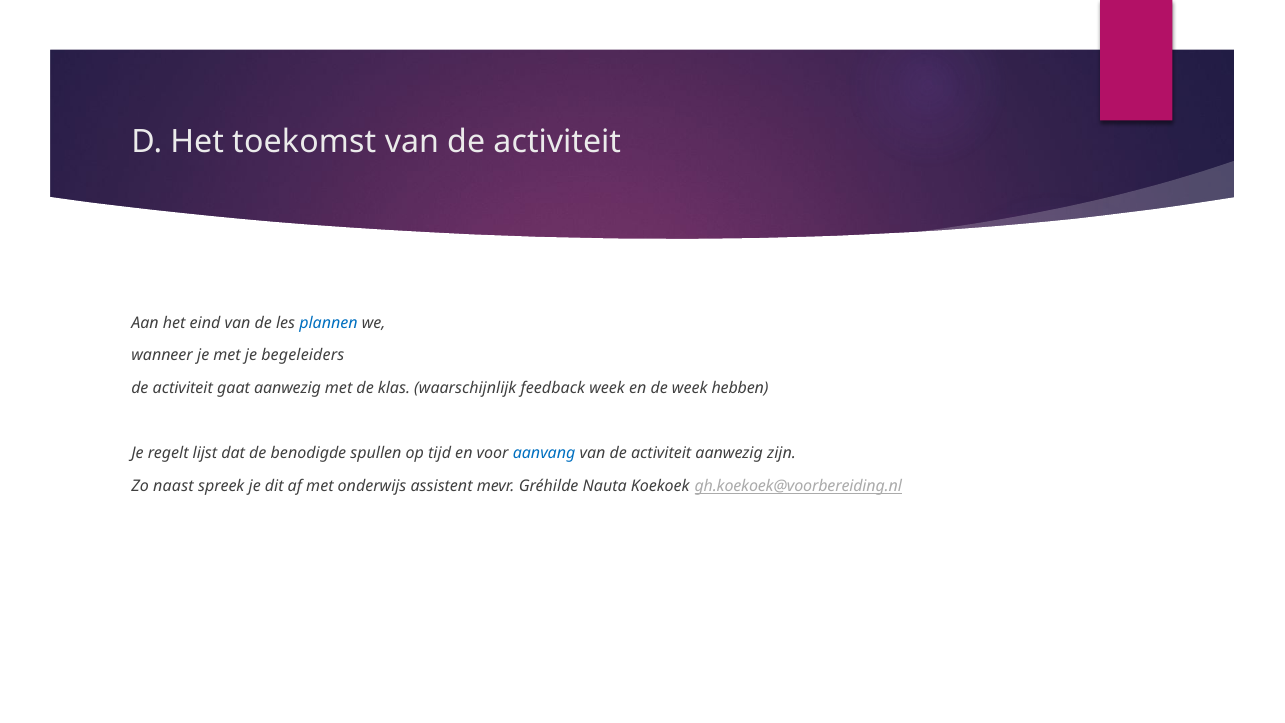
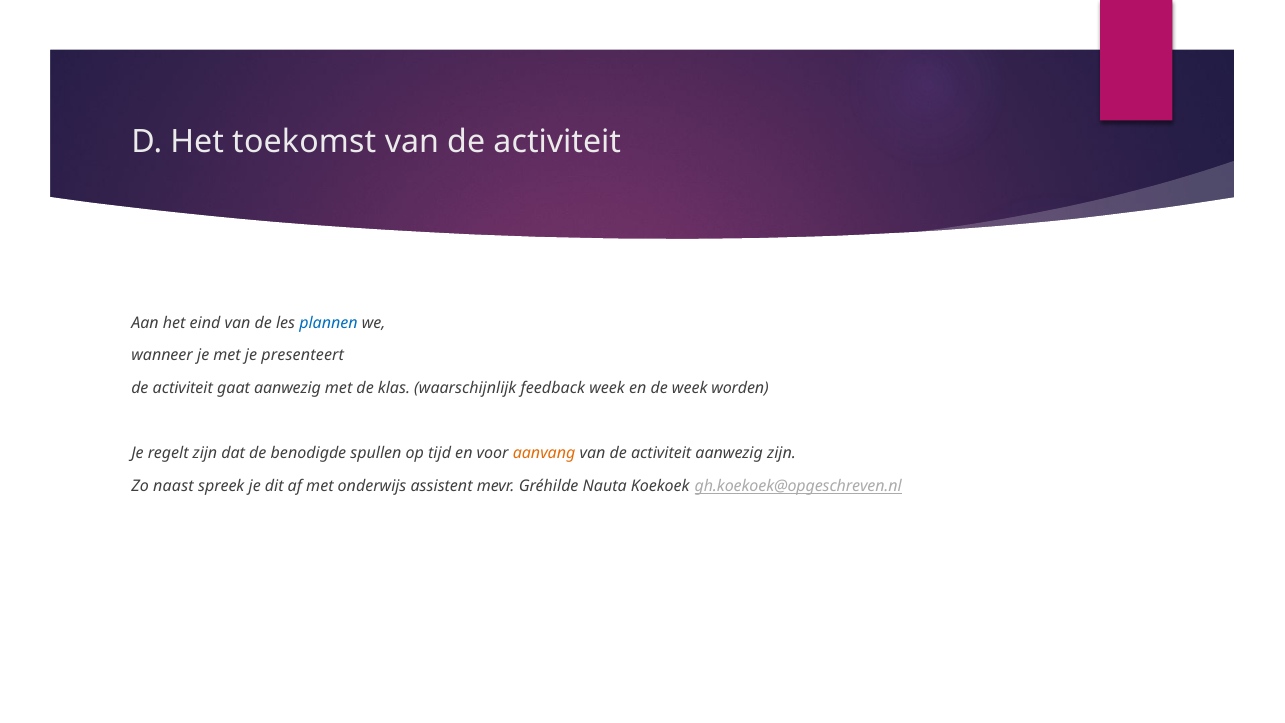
begeleiders: begeleiders -> presenteert (303, 355)
hebben: hebben -> worden (740, 388)
regelt lijst: lijst -> zijn (205, 453)
aanvang colour: blue -> orange (544, 453)
gh.koekoek@voorbereiding.nl: gh.koekoek@voorbereiding.nl -> gh.koekoek@opgeschreven.nl (798, 486)
